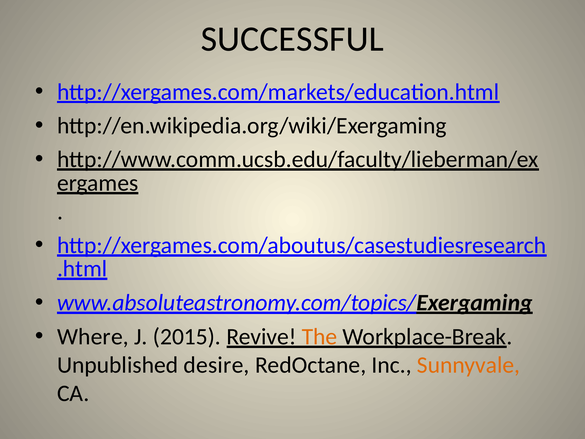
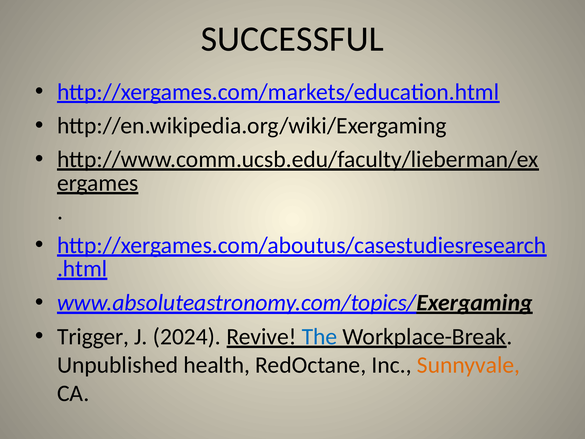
Where: Where -> Trigger (93, 337)
2015: 2015 -> 2024 (187, 337)
The colour: orange -> blue (320, 337)
desire: desire -> health (217, 365)
